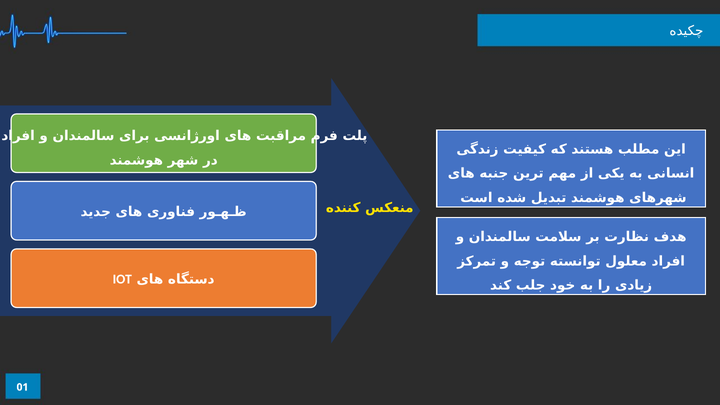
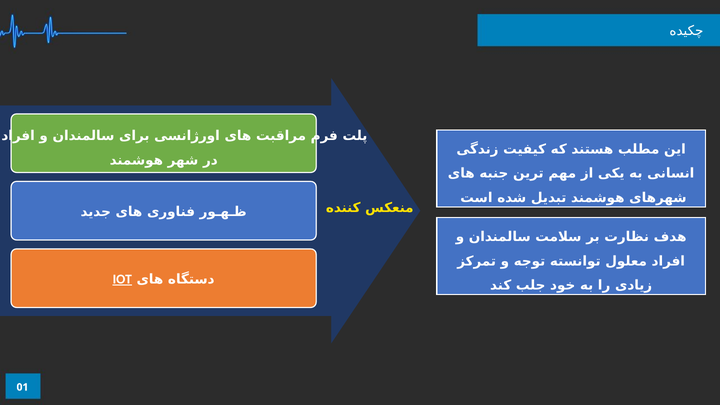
IOT underline: none -> present (122, 279)
